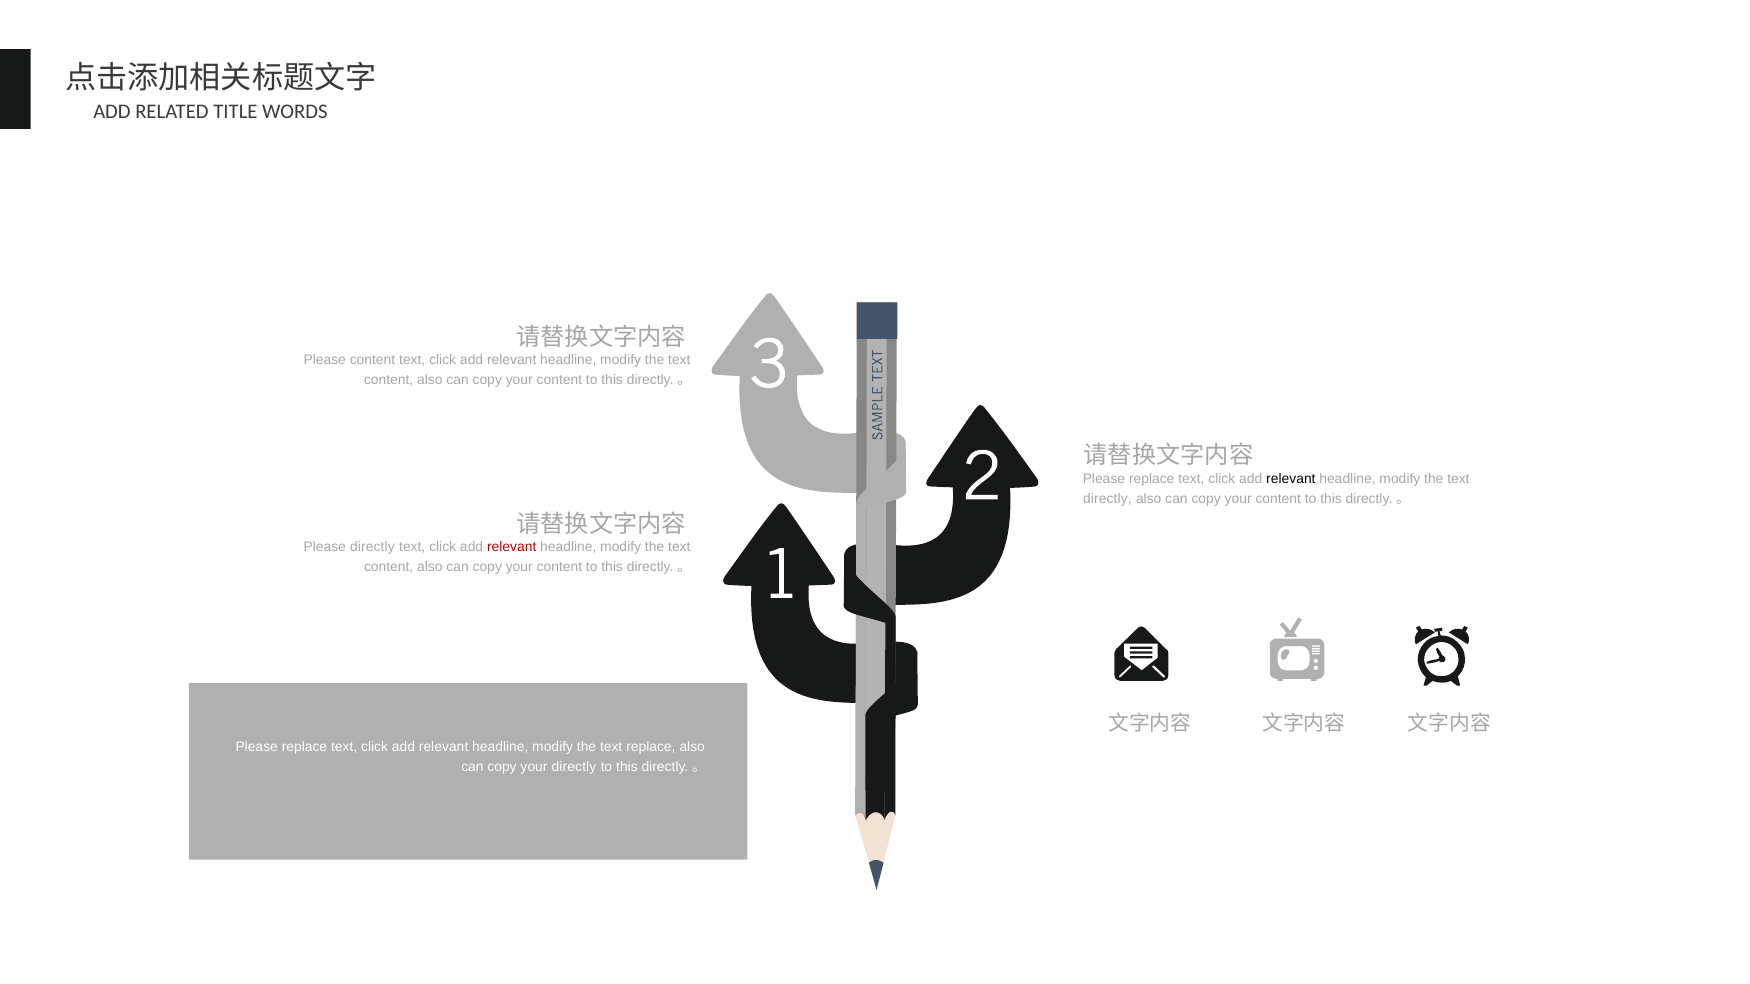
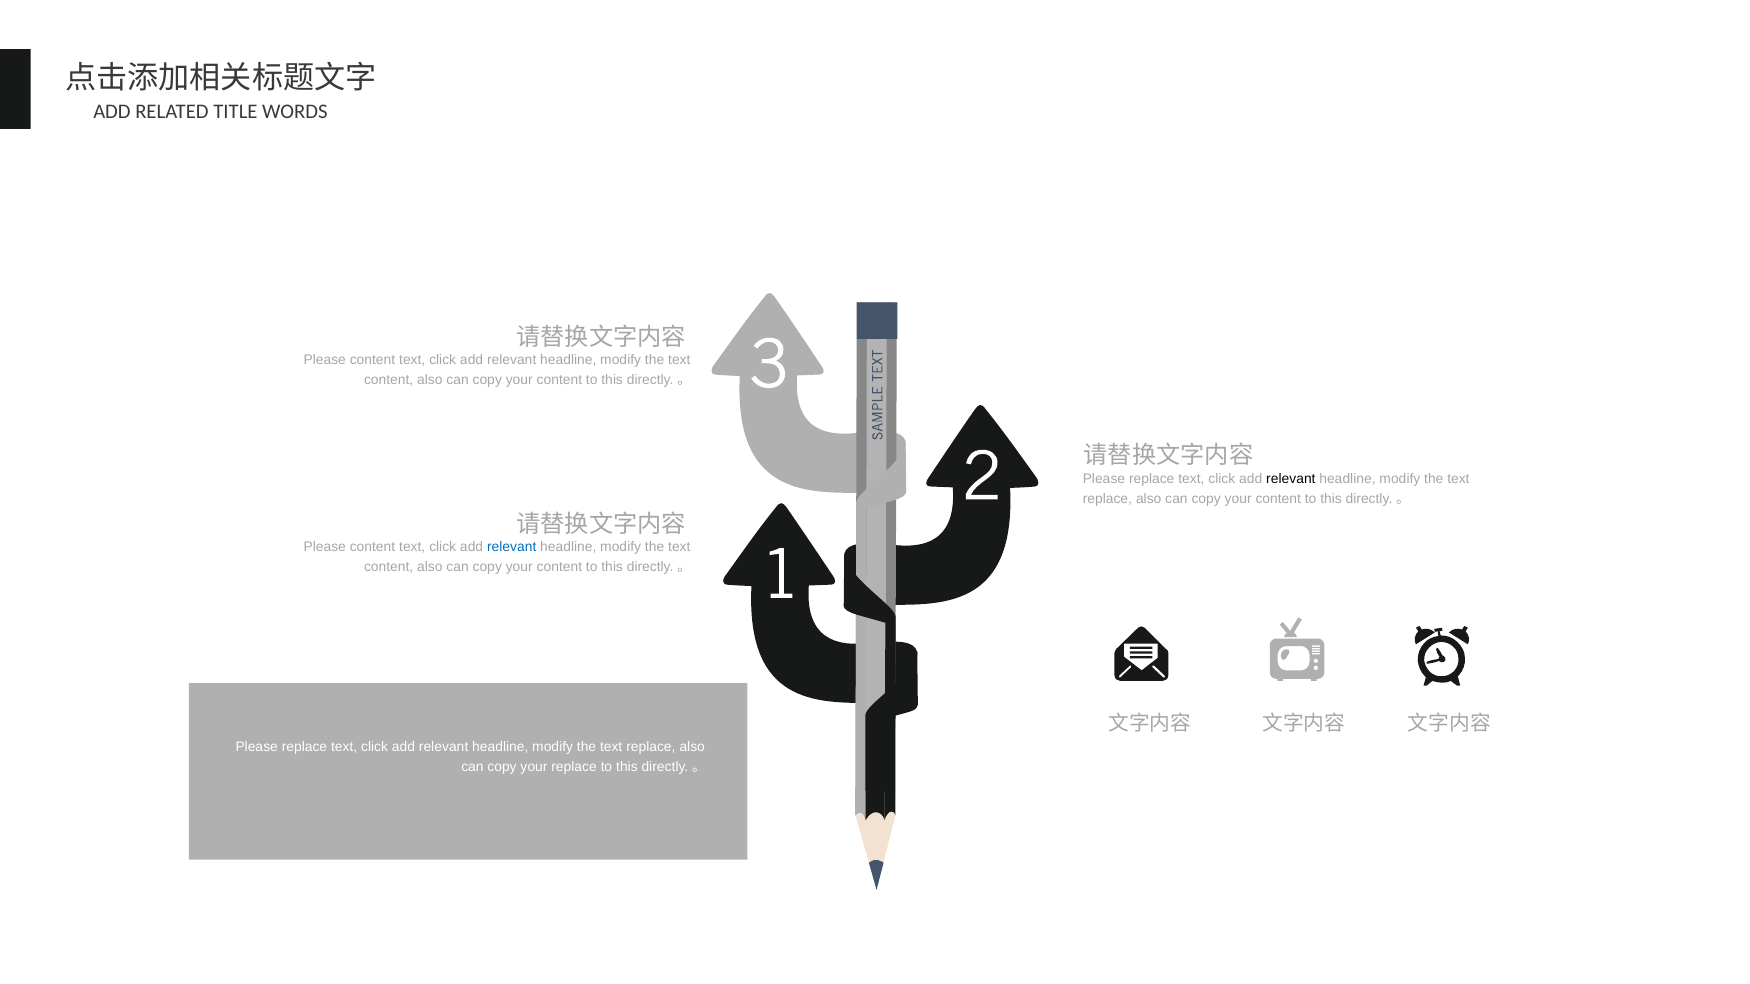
directly: directly -> replace (1107, 499)
directly: directly -> content (373, 547)
relevant colour: red -> blue (512, 547)
your directly: directly -> replace (574, 767)
